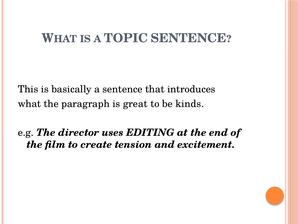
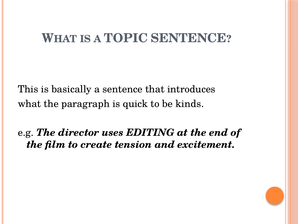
great: great -> quick (135, 103)
